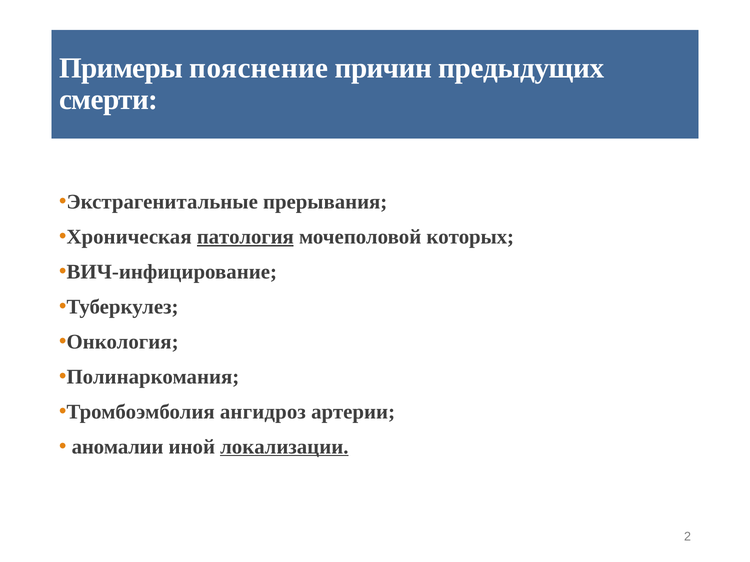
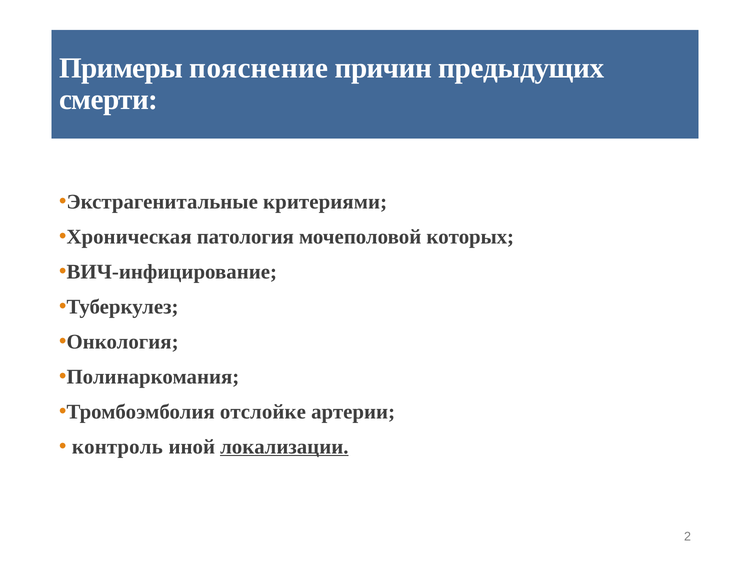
прерывания: прерывания -> критериями (325, 202)
патология underline: present -> none (245, 237)
ангидроз: ангидроз -> отслойке (263, 412)
аномалии: аномалии -> контроль (117, 447)
